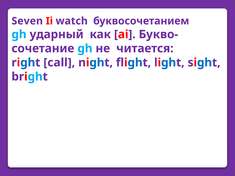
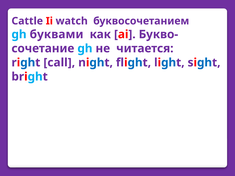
Seven: Seven -> Cattle (27, 21)
ударный: ударный -> буквами (57, 34)
